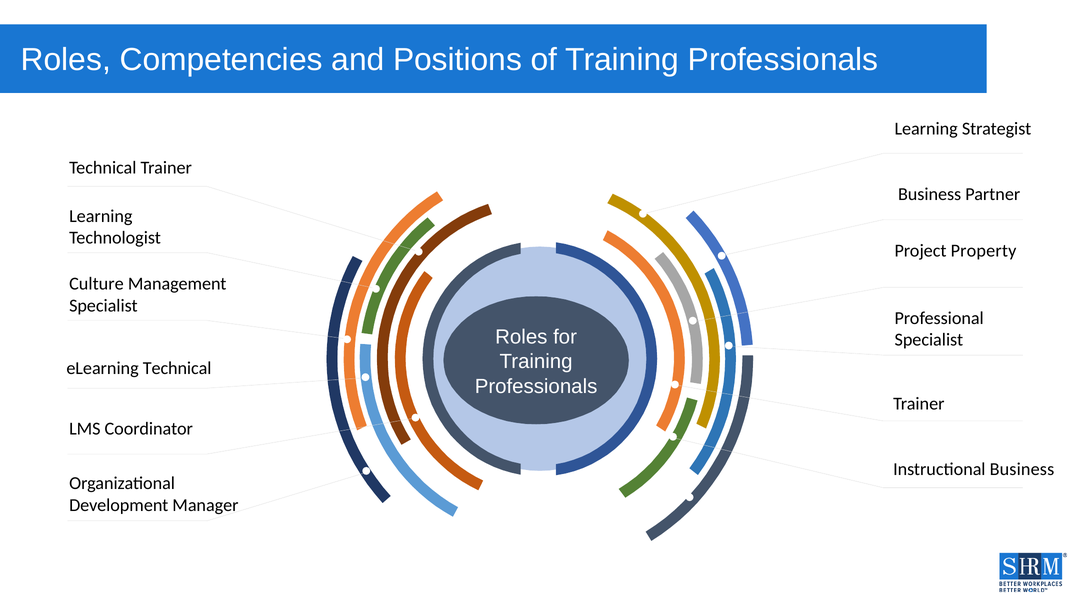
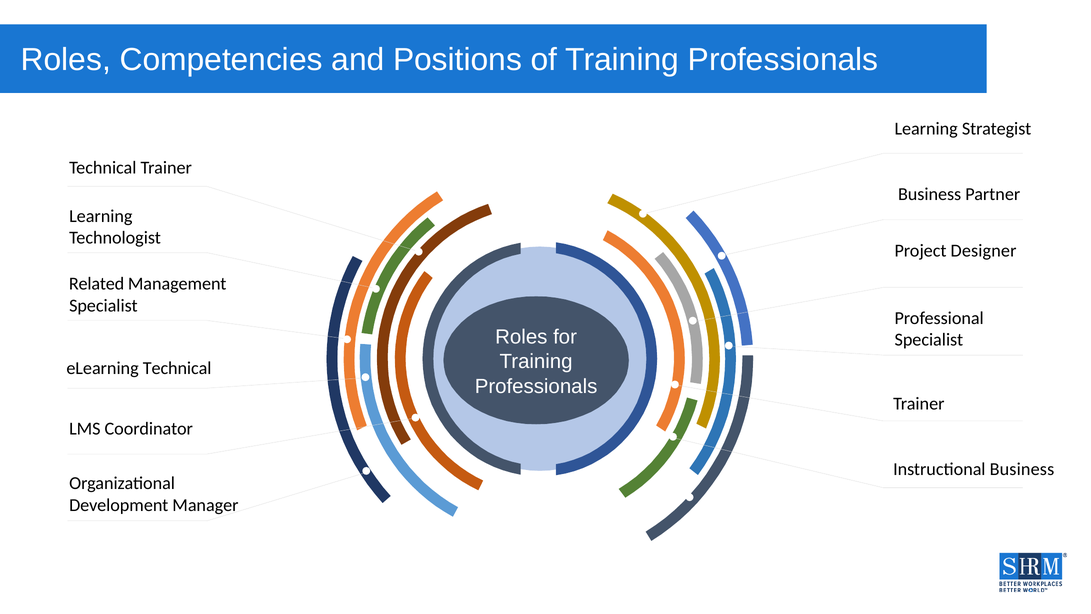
Property: Property -> Designer (984, 251)
Culture: Culture -> Related (97, 284)
